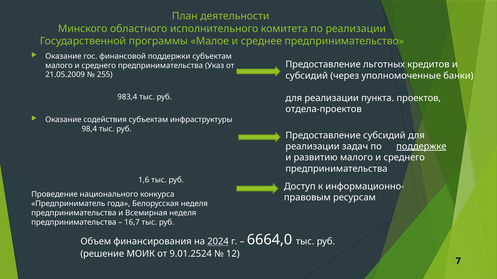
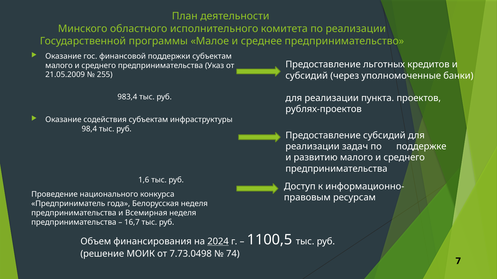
отдела-проектов: отдела-проектов -> рублях-проектов (324, 109)
поддержке underline: present -> none (421, 147)
6664,0: 6664,0 -> 1100,5 (270, 240)
9.01.2524: 9.01.2524 -> 7.73.0498 (191, 254)
12: 12 -> 74 (233, 254)
